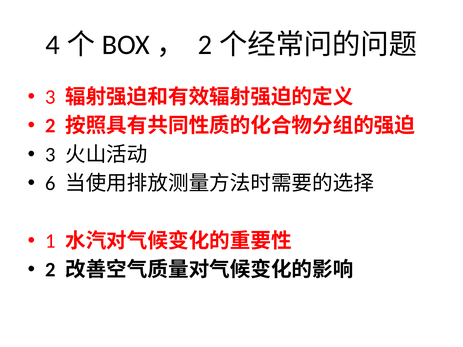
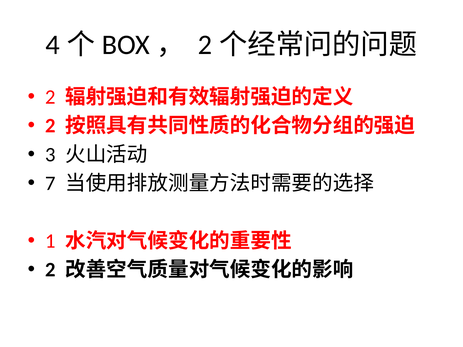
3: 3 -> 2 (50, 97)
6: 6 -> 7 (50, 184)
